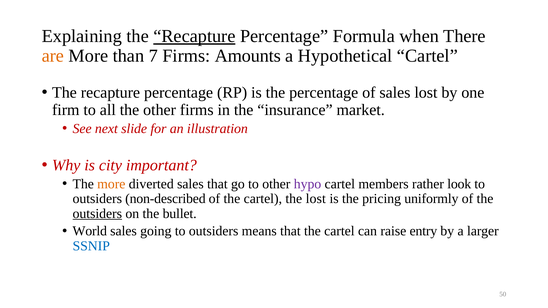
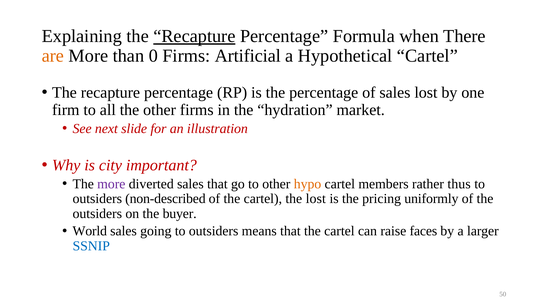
7: 7 -> 0 (153, 56)
Amounts: Amounts -> Artificial (248, 56)
insurance: insurance -> hydration (295, 110)
more colour: orange -> purple (111, 184)
hypo colour: purple -> orange (308, 184)
look: look -> thus (459, 184)
outsiders underline: present -> none (97, 214)
bullet: bullet -> buyer (180, 214)
entry: entry -> faces (423, 231)
